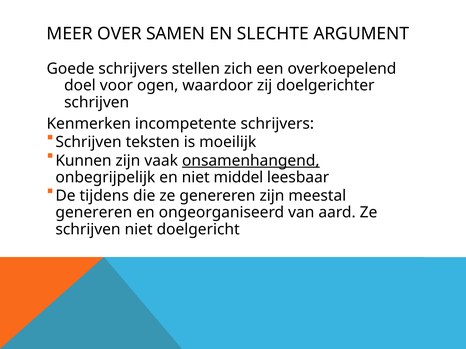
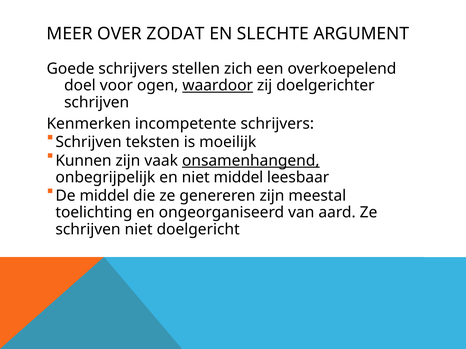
SAMEN: SAMEN -> ZODAT (176, 34)
waardoor underline: none -> present (218, 86)
De tijdens: tijdens -> middel (104, 196)
genereren: genereren -> toelichting (94, 213)
